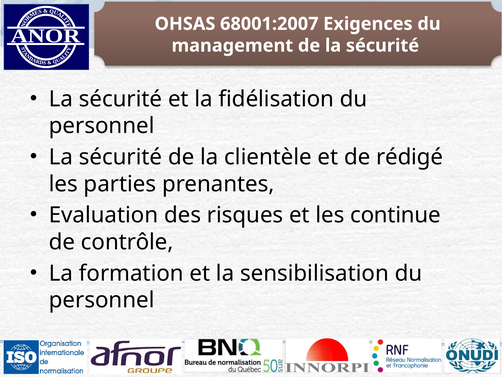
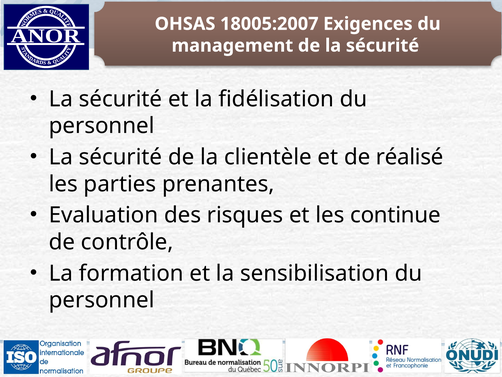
68001:2007: 68001:2007 -> 18005:2007 (269, 24)
rédigé: rédigé -> réalisé (410, 157)
